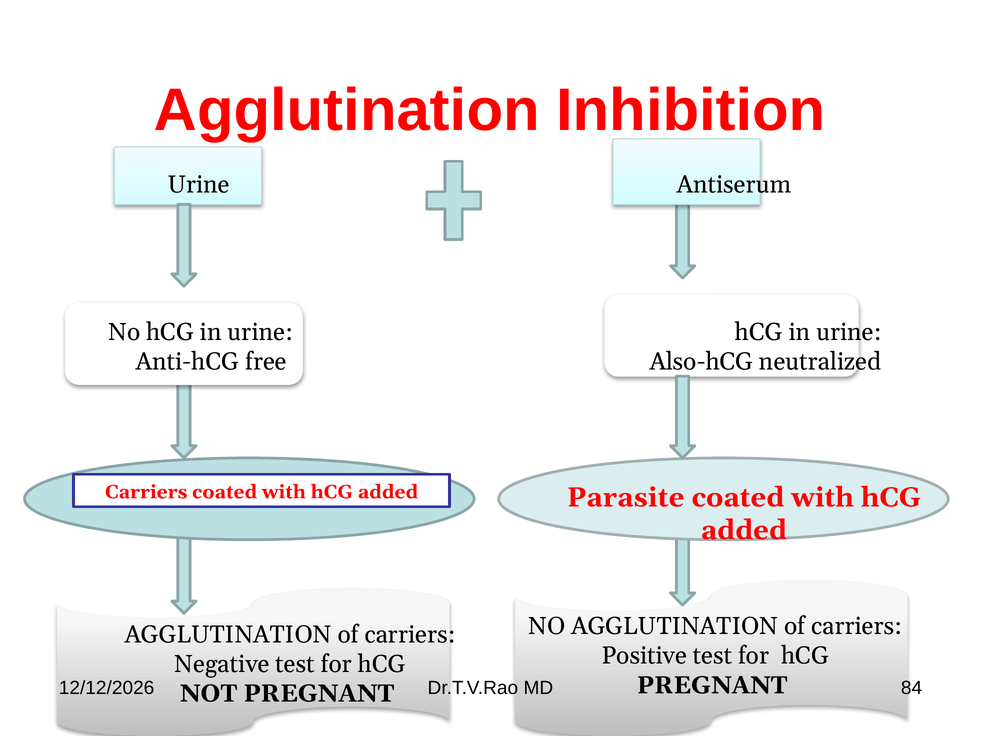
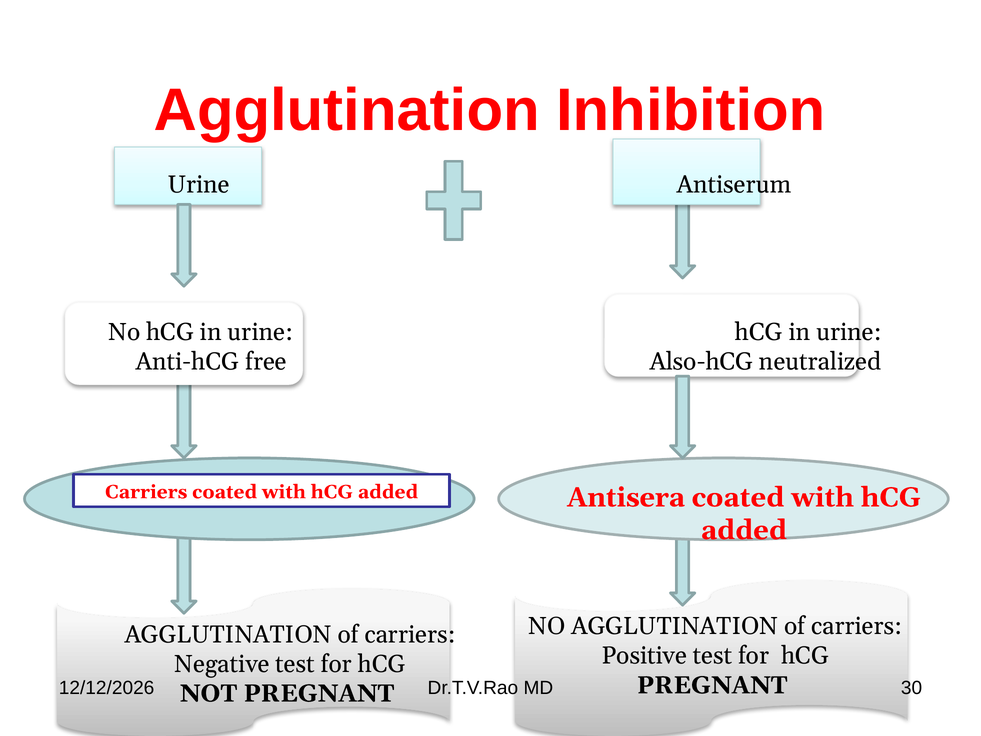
Parasite: Parasite -> Antisera (626, 497)
84: 84 -> 30 (912, 688)
